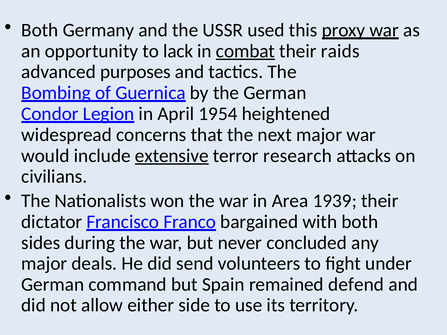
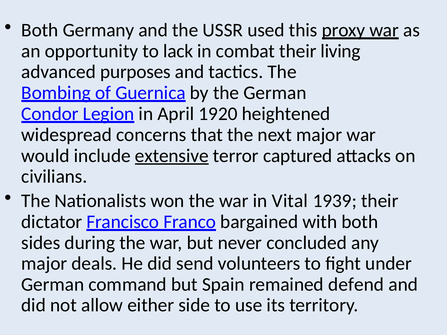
combat underline: present -> none (245, 51)
raids: raids -> living (341, 51)
1954: 1954 -> 1920 (218, 114)
research: research -> captured (298, 156)
Area: Area -> Vital (290, 201)
